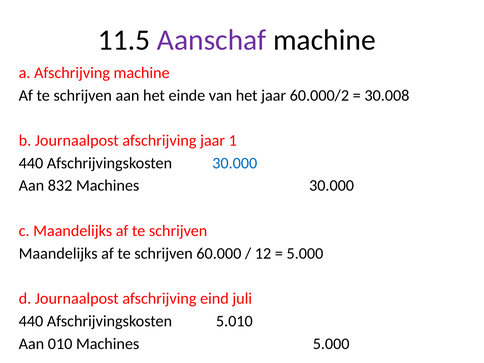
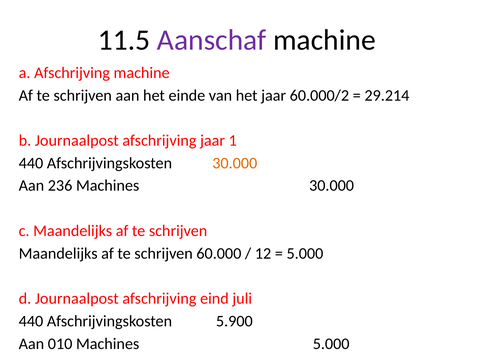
30.008: 30.008 -> 29.214 (387, 95)
30.000 colour: blue -> orange (235, 163)
832: 832 -> 236 (60, 186)
5.010: 5.010 -> 5.900 (234, 321)
